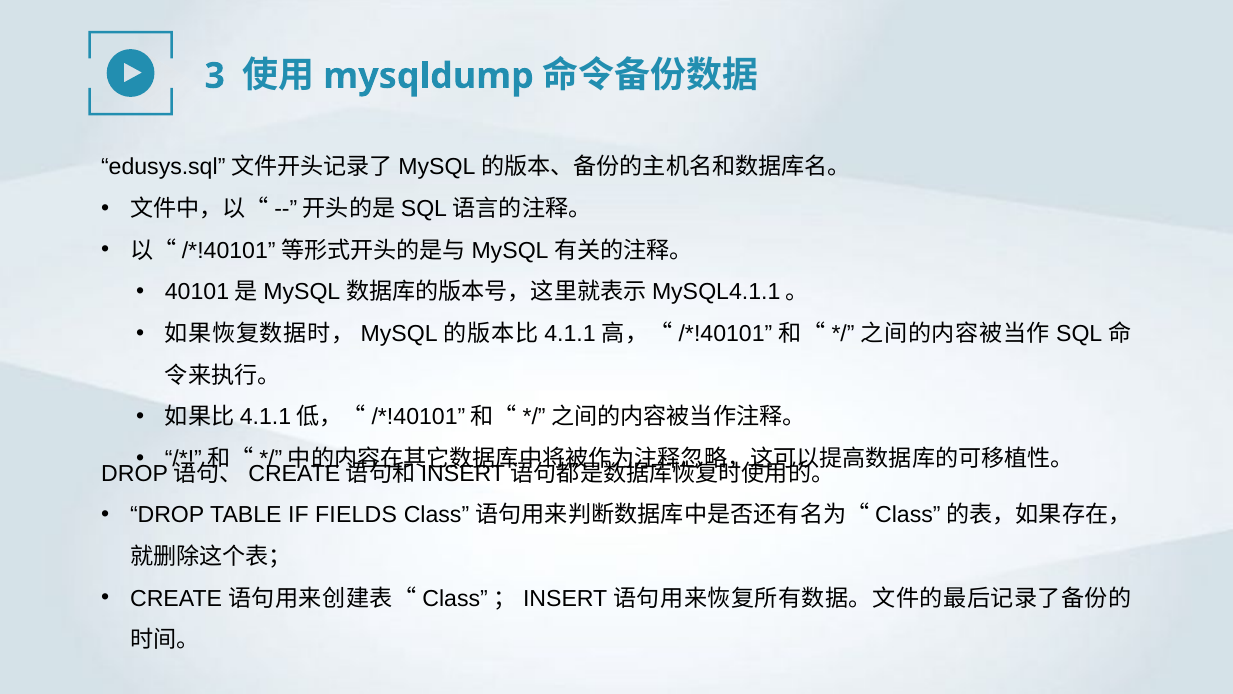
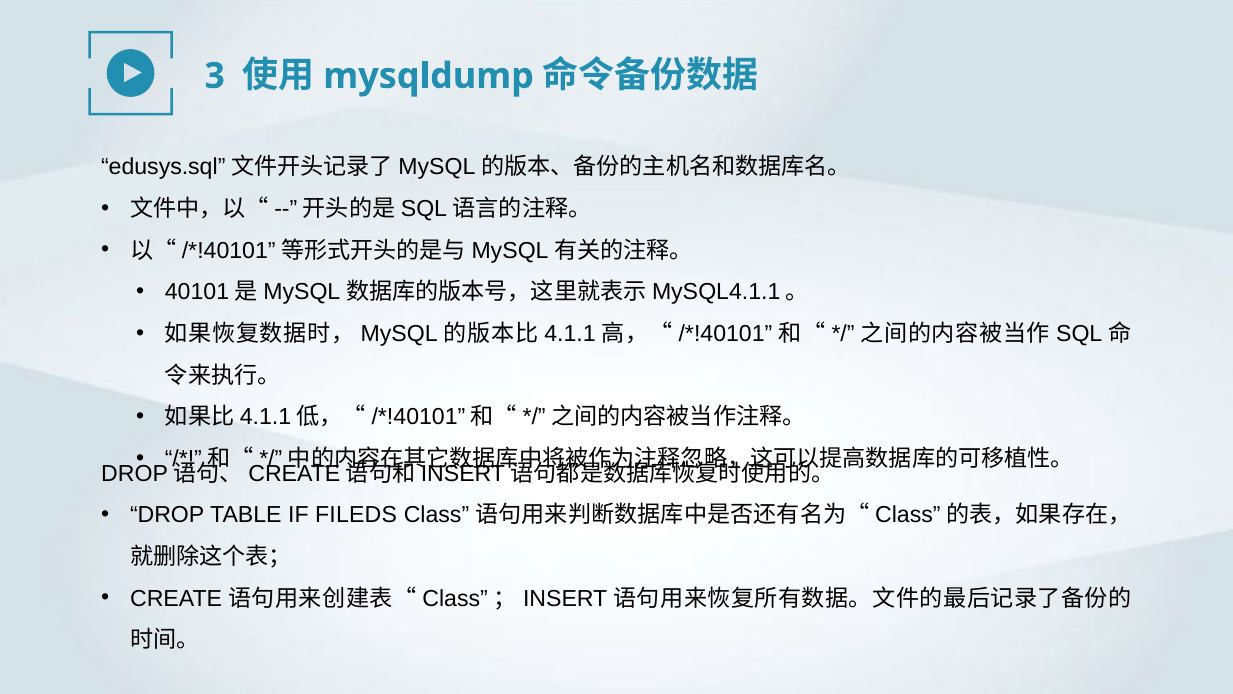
FIELDS: FIELDS -> FILEDS (356, 515)
